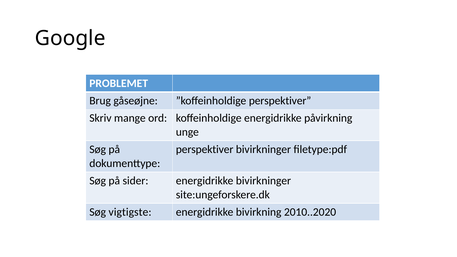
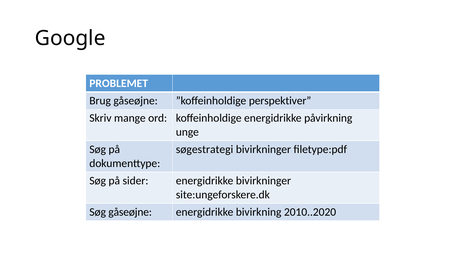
perspektiver: perspektiver -> søgestrategi (205, 150)
Søg vigtigste: vigtigste -> gåseøjne (130, 212)
